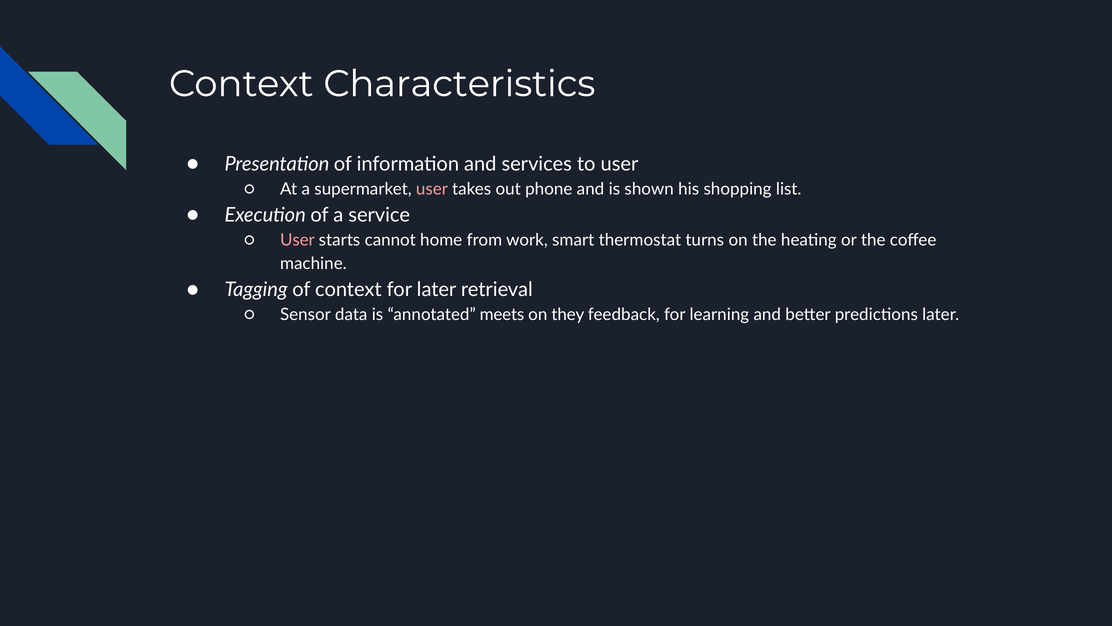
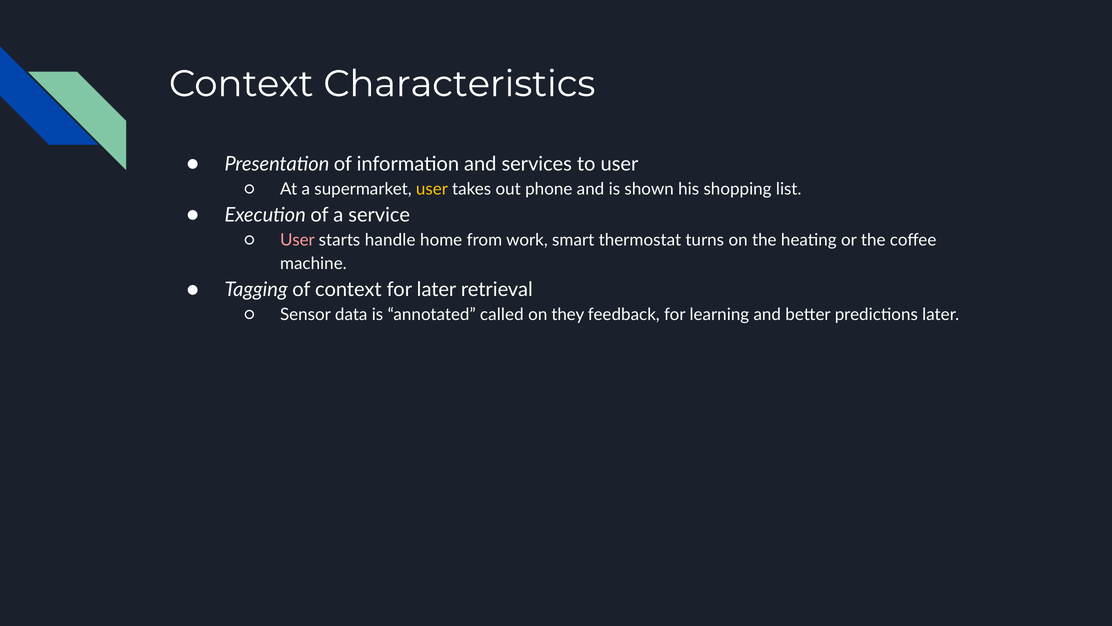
user colour: pink -> yellow (432, 189)
cannot: cannot -> handle (390, 240)
meets: meets -> called (502, 315)
